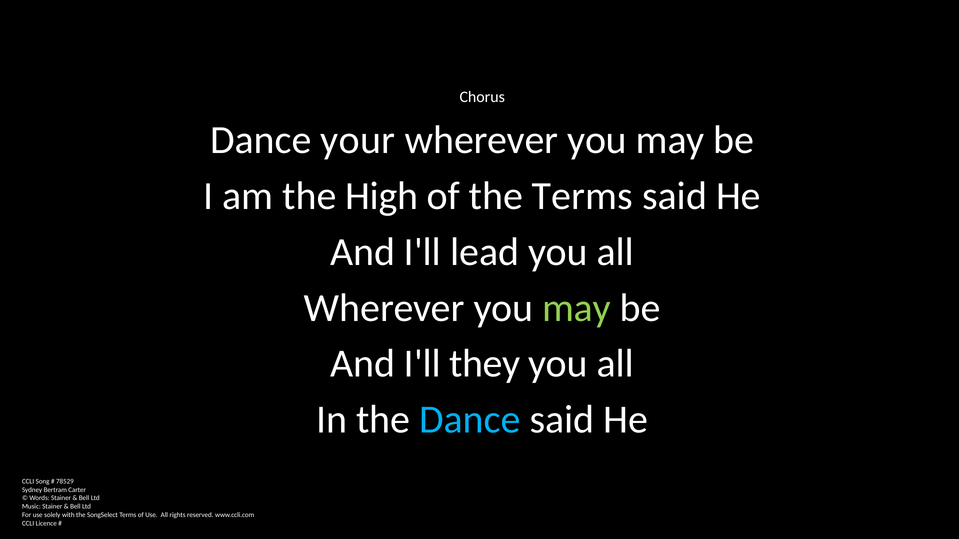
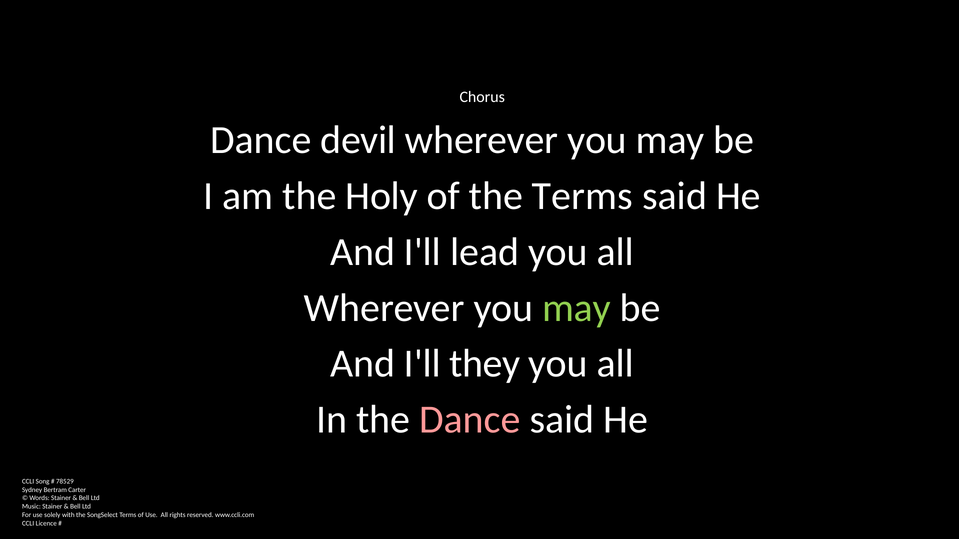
your: your -> devil (358, 140)
High: High -> Holy (382, 196)
Dance colour: light blue -> pink (470, 420)
